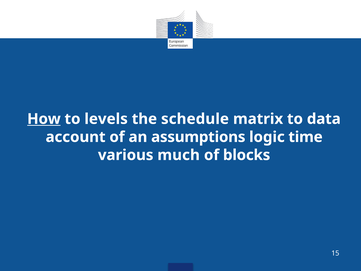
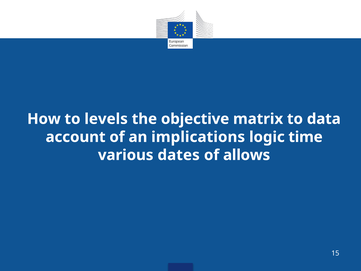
How underline: present -> none (44, 119)
schedule: schedule -> objective (195, 119)
assumptions: assumptions -> implications (198, 137)
much: much -> dates (179, 155)
blocks: blocks -> allows (247, 155)
